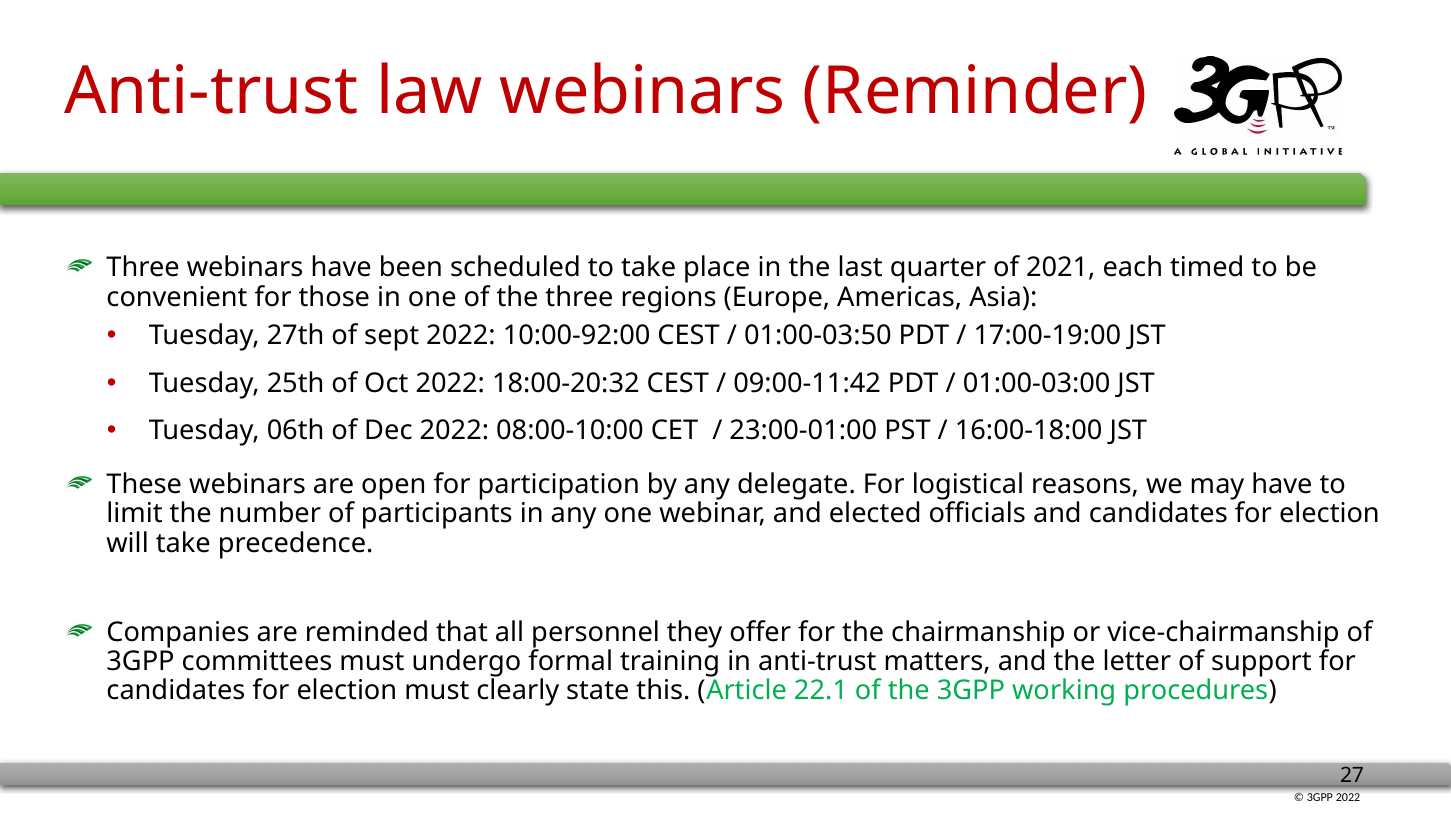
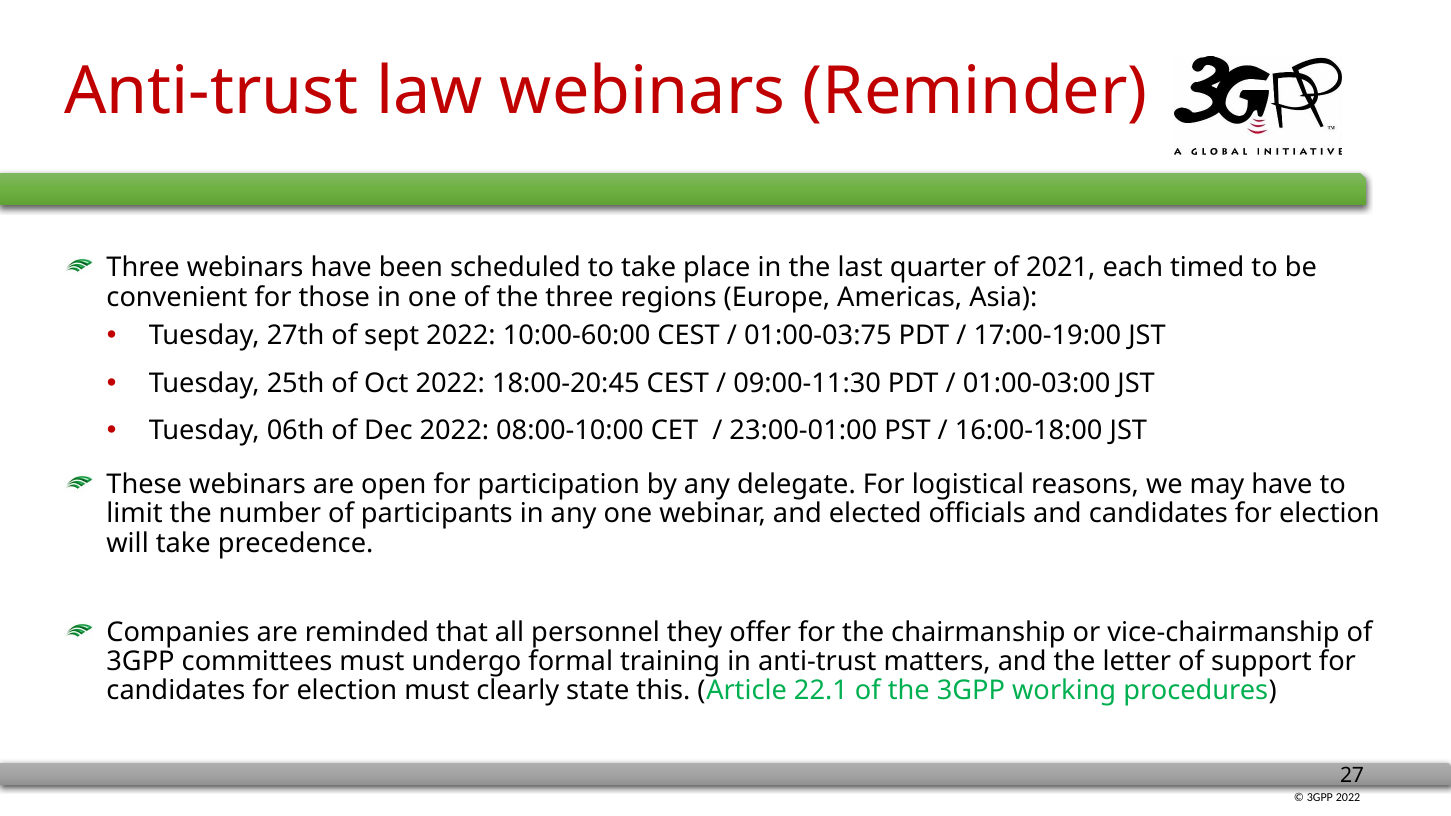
10:00-92:00: 10:00-92:00 -> 10:00-60:00 (577, 336)
01:00-03:50: 01:00-03:50 -> 01:00-03:75 (818, 336)
18:00-20:32: 18:00-20:32 -> 18:00-20:45 (566, 383)
09:00-11:42: 09:00-11:42 -> 09:00-11:30 (807, 383)
